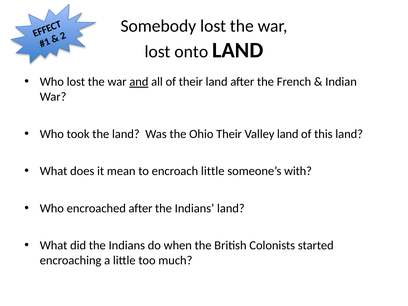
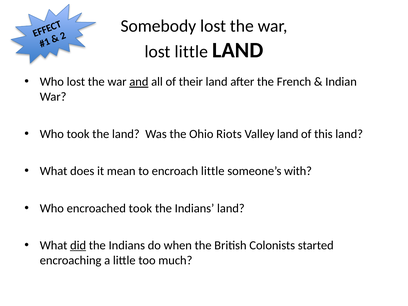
lost onto: onto -> little (191, 52)
Ohio Their: Their -> Riots (229, 134)
encroached after: after -> took (140, 208)
did underline: none -> present (78, 245)
